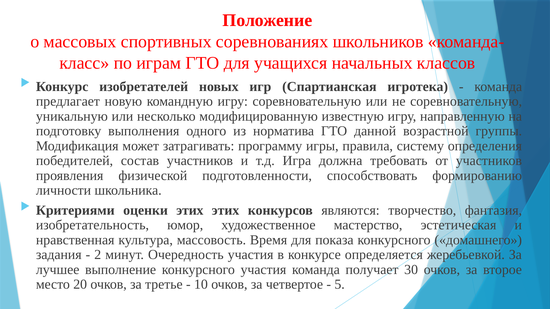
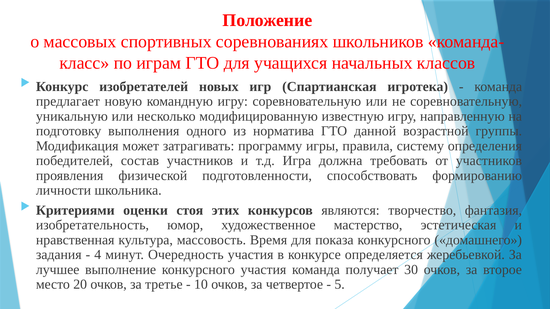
оценки этих: этих -> стоя (190, 211)
2: 2 -> 4 (98, 255)
